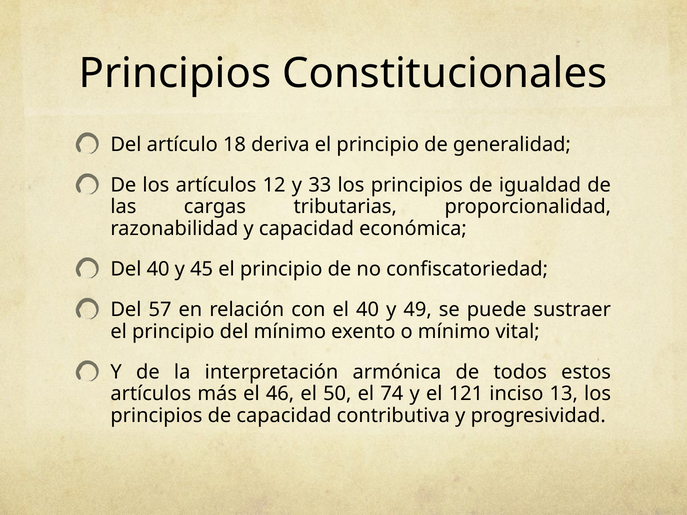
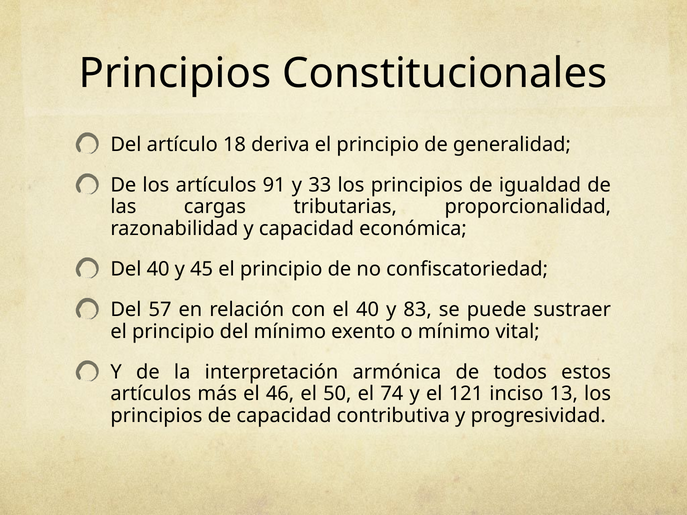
12: 12 -> 91 (274, 185)
49: 49 -> 83 (418, 310)
